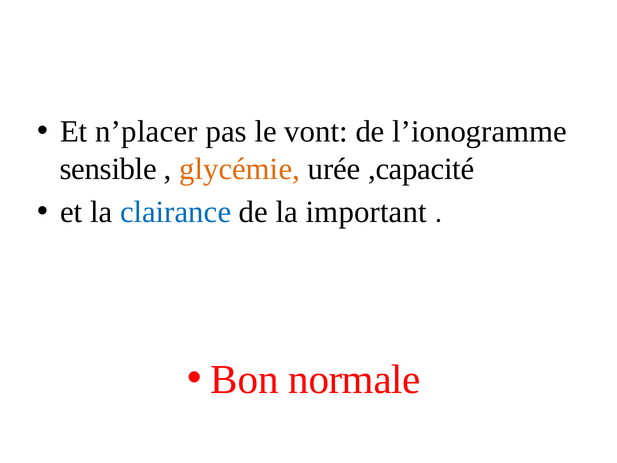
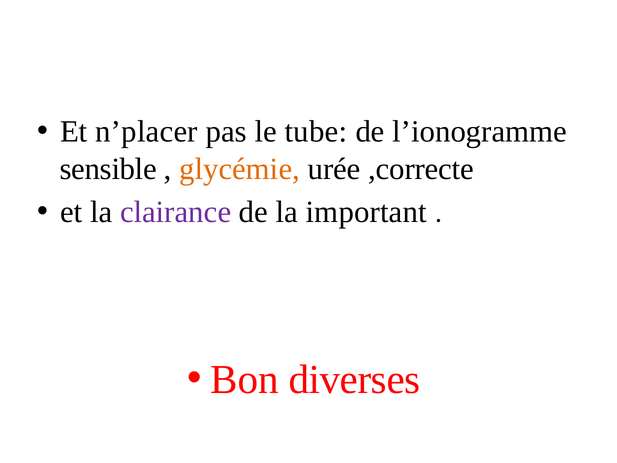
vont: vont -> tube (316, 132)
,capacité: ,capacité -> ,correcte (421, 169)
clairance colour: blue -> purple (176, 212)
normale: normale -> diverses (354, 379)
